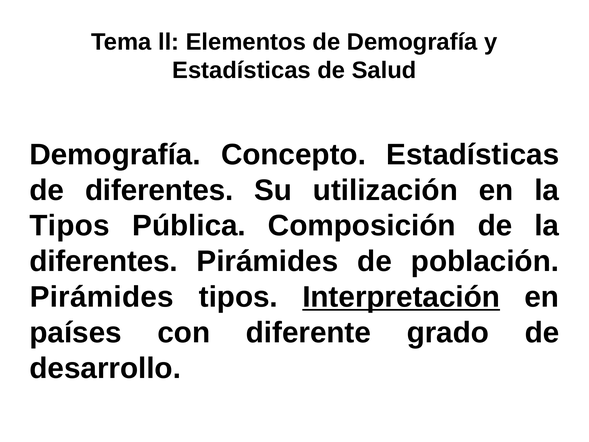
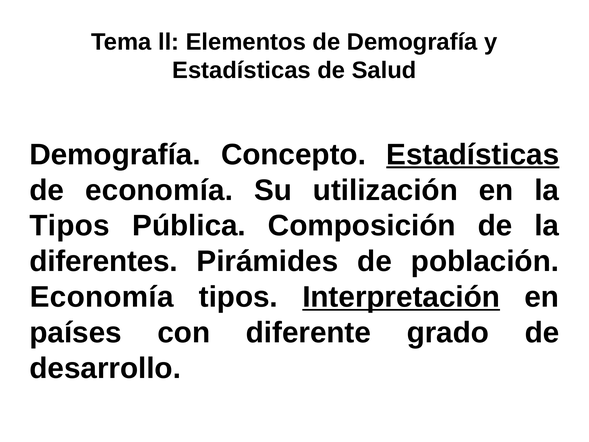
Estadísticas underline: none -> present (473, 154)
de diferentes: diferentes -> economía (159, 190)
Pirámides: Pirámides -> Economía (102, 297)
